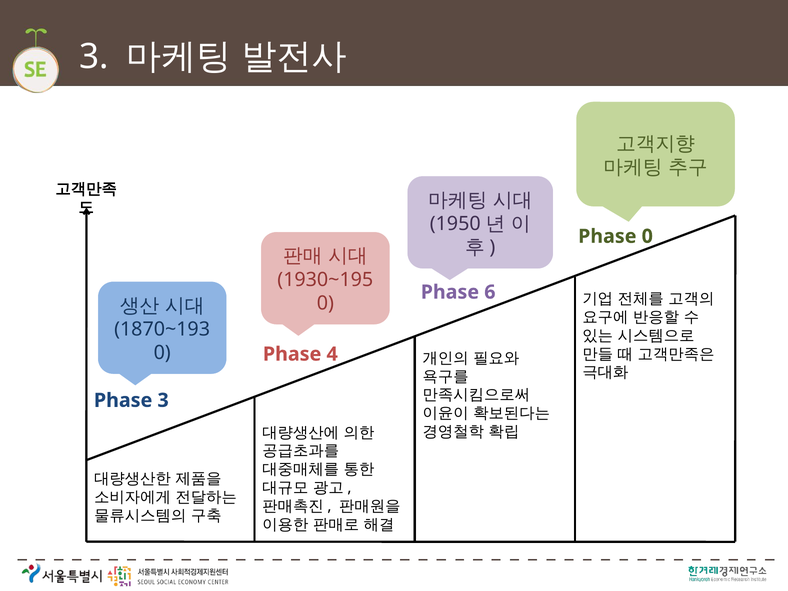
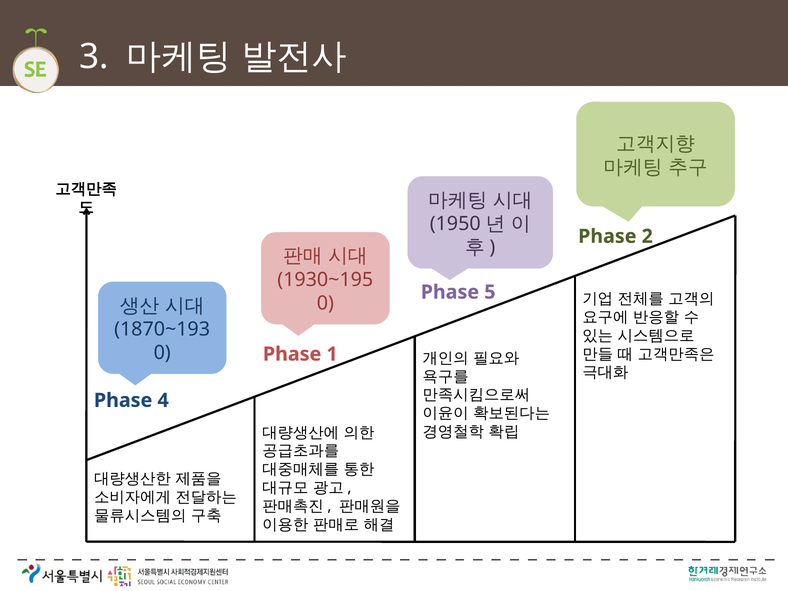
Phase 0: 0 -> 2 (647, 236)
6: 6 -> 5 (490, 292)
4: 4 -> 1 (332, 354)
Phase 3: 3 -> 4 (163, 400)
